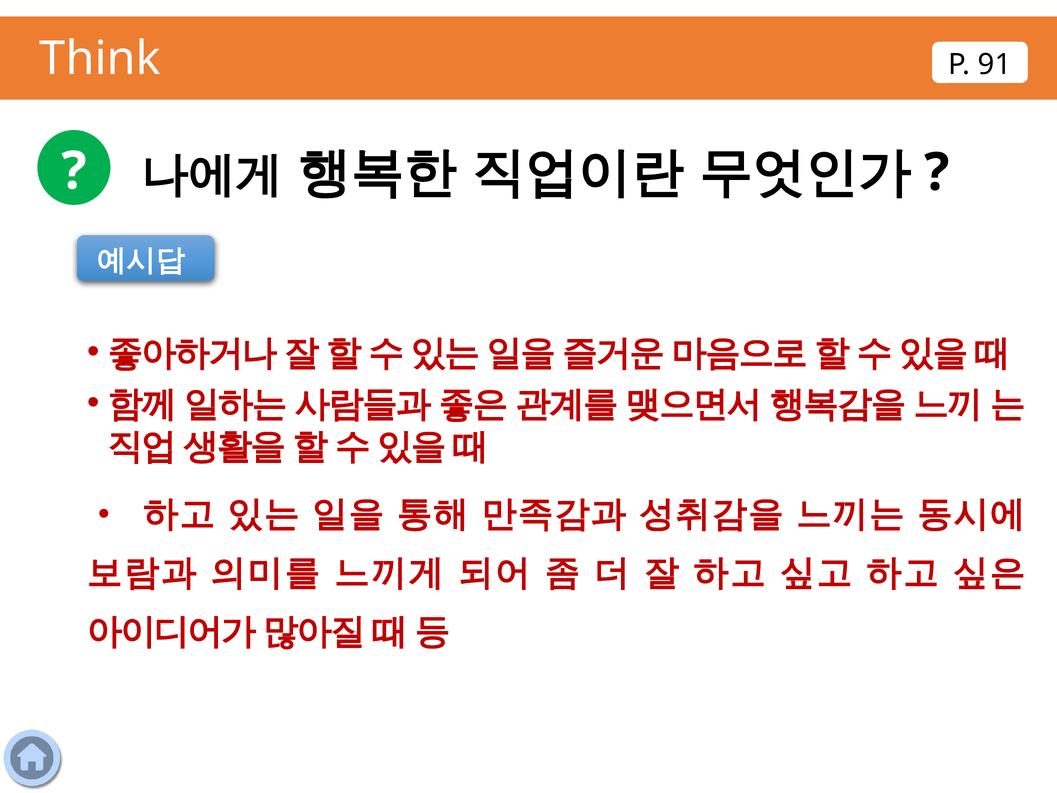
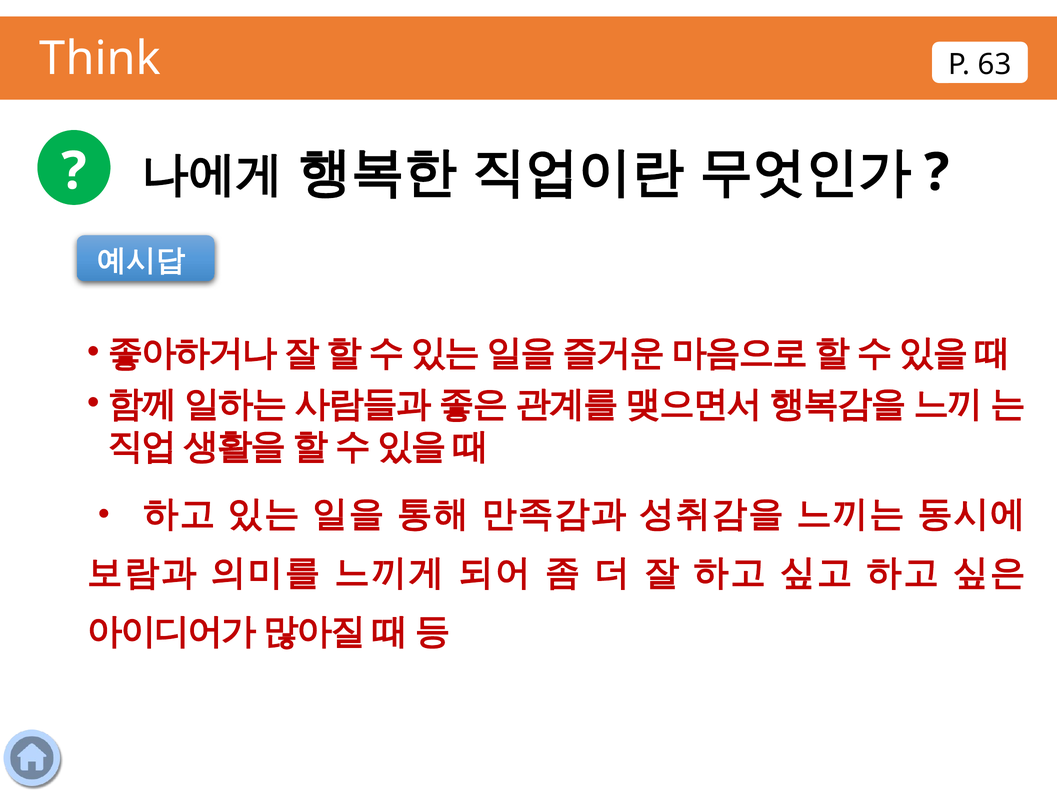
91: 91 -> 63 (995, 64)
